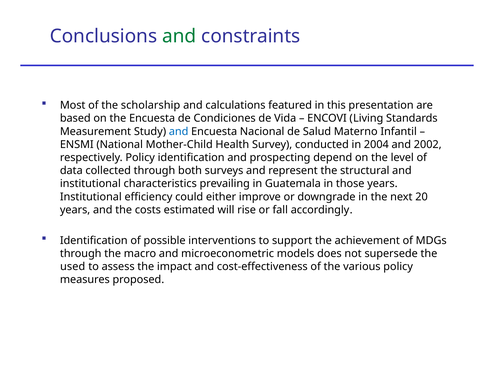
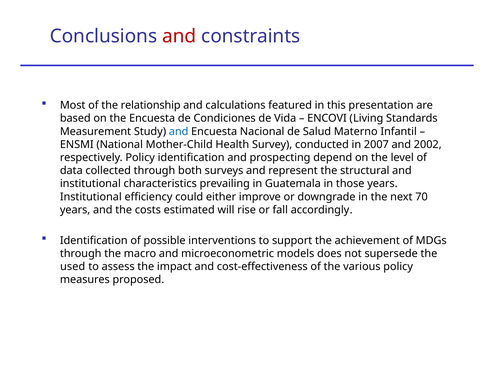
and colour: green -> red (179, 36)
scholarship: scholarship -> relationship (151, 105)
2004: 2004 -> 2007 (376, 144)
20: 20 -> 70 (422, 197)
